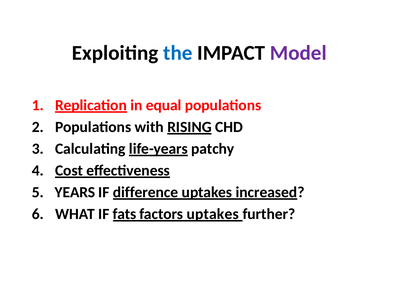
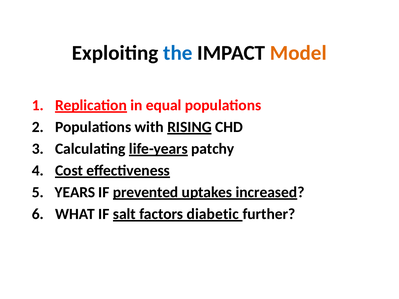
Model colour: purple -> orange (298, 53)
difference: difference -> prevented (146, 192)
fats: fats -> salt (124, 214)
factors uptakes: uptakes -> diabetic (213, 214)
